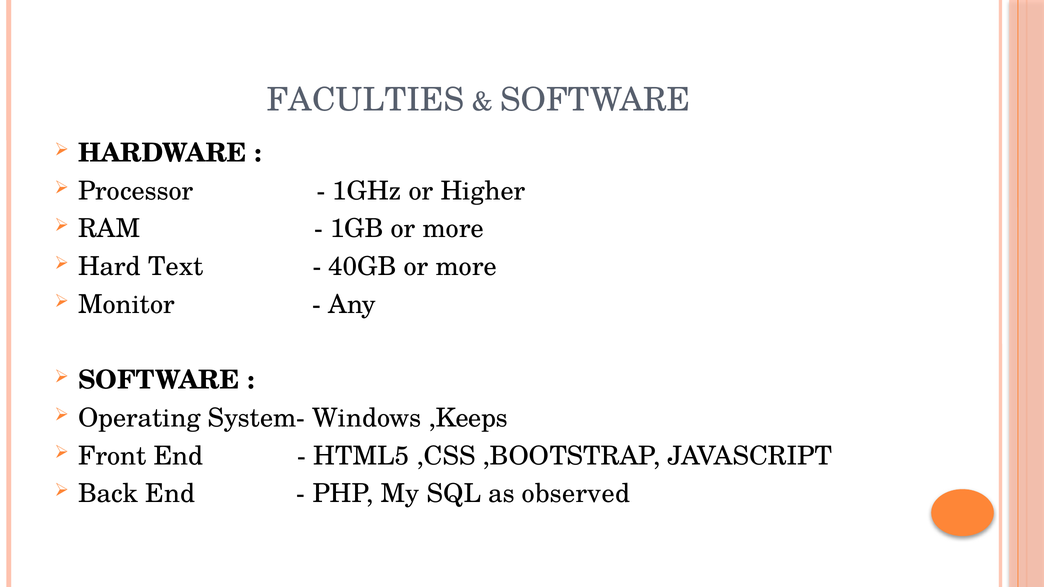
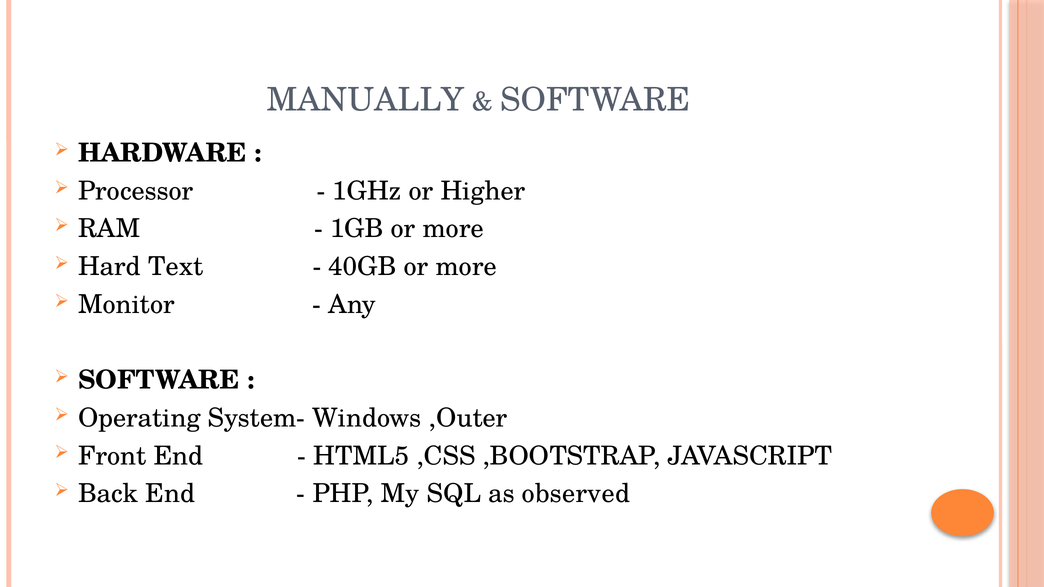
FACULTIES: FACULTIES -> MANUALLY (365, 100)
,Keeps: ,Keeps -> ,Outer (468, 418)
